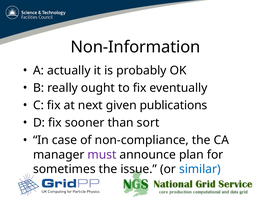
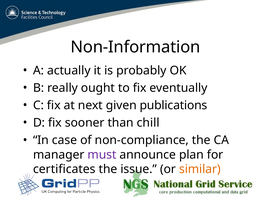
sort: sort -> chill (148, 123)
sometimes: sometimes -> certificates (64, 169)
similar colour: blue -> orange (200, 169)
